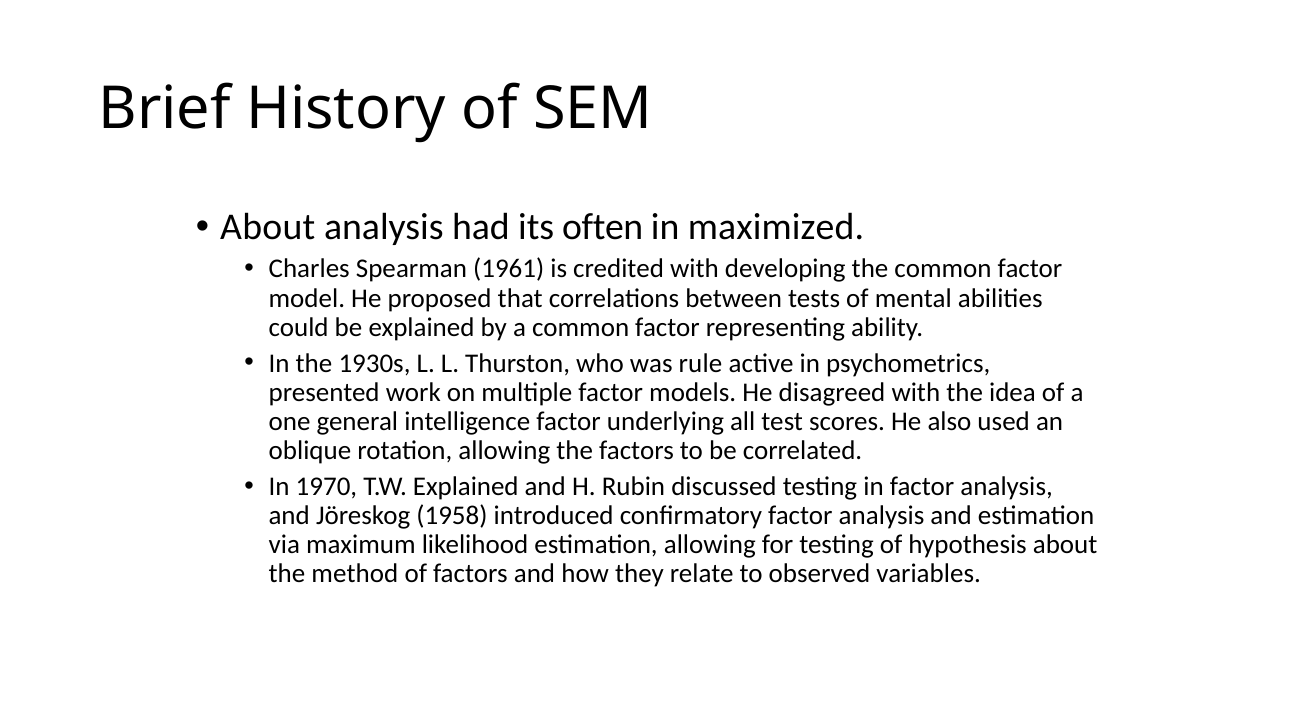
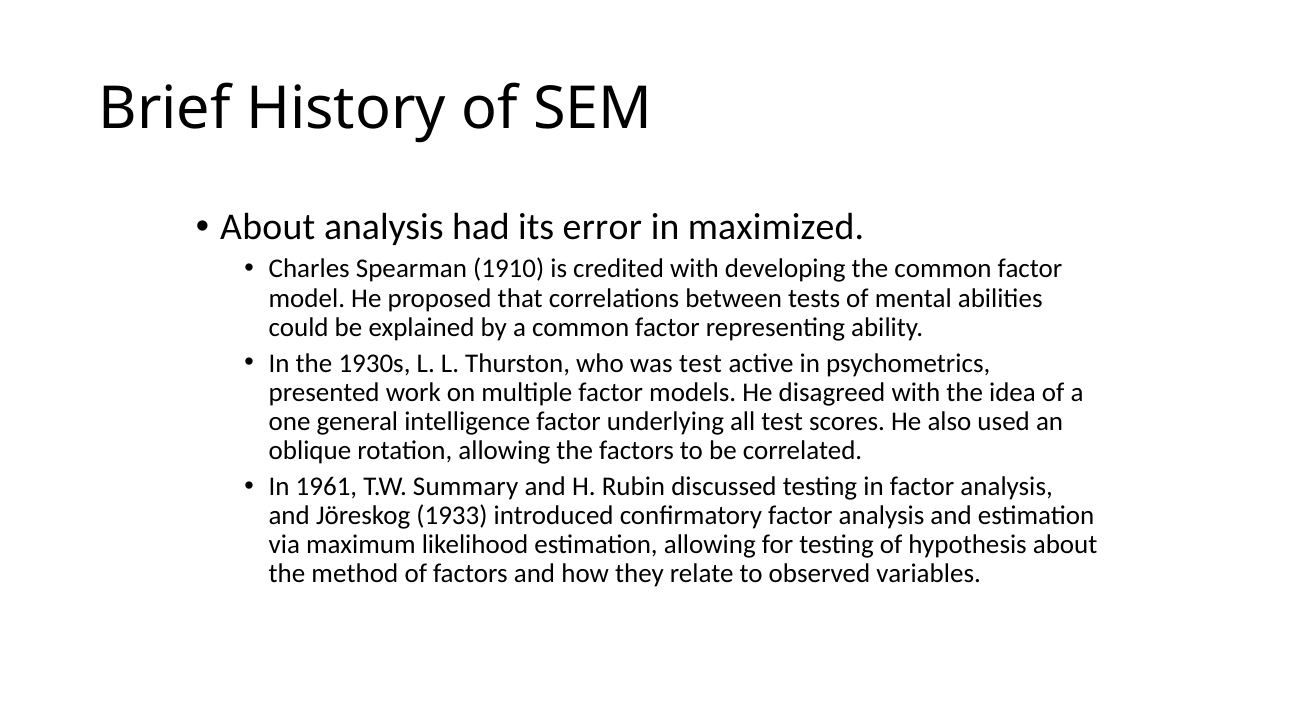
often: often -> error (602, 227)
1961: 1961 -> 1910 (509, 269)
was rule: rule -> test (700, 363)
1970: 1970 -> 1961 (326, 487)
T.W Explained: Explained -> Summary (466, 487)
1958: 1958 -> 1933 (452, 516)
